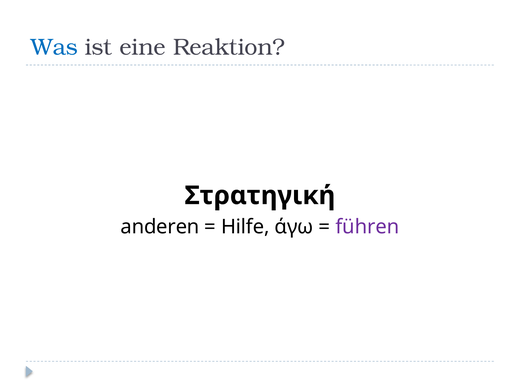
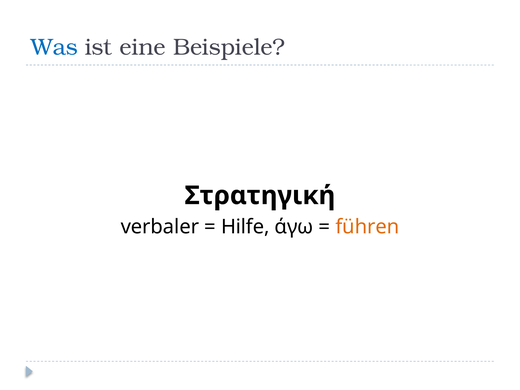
Reaktion: Reaktion -> Beispiele (229, 47)
anderen: anderen -> verbaler (160, 227)
führen colour: purple -> orange (367, 227)
